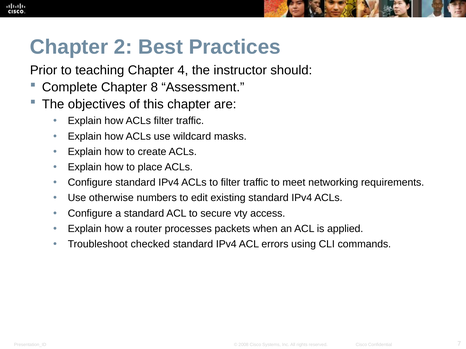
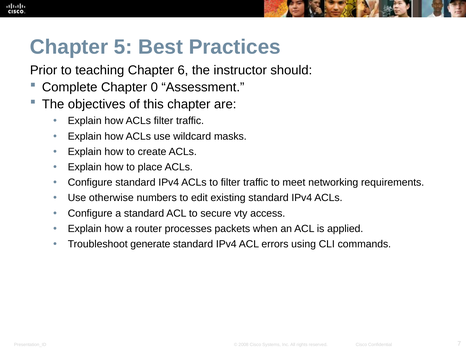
2: 2 -> 5 (123, 47)
4: 4 -> 6 (183, 70)
8: 8 -> 0 (154, 87)
checked: checked -> generate (150, 244)
